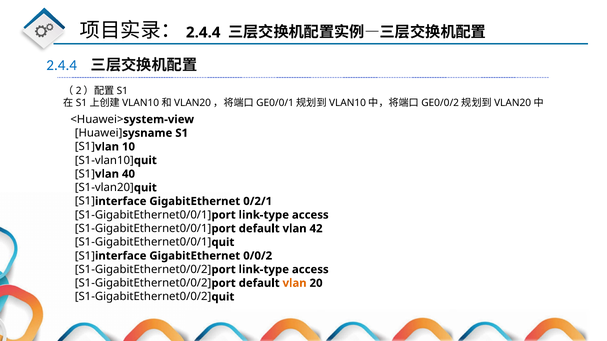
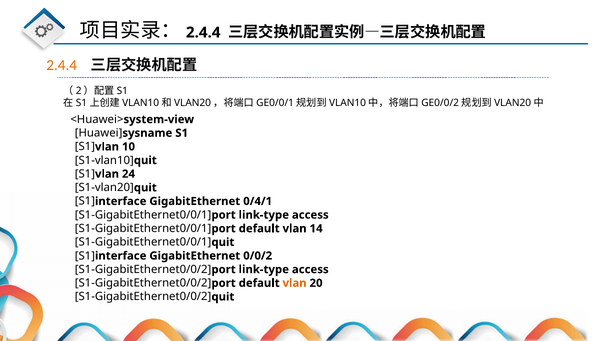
2.4.4 colour: blue -> orange (62, 65)
40: 40 -> 24 (128, 174)
0/2/1: 0/2/1 -> 0/4/1 (258, 201)
42: 42 -> 14 (316, 229)
